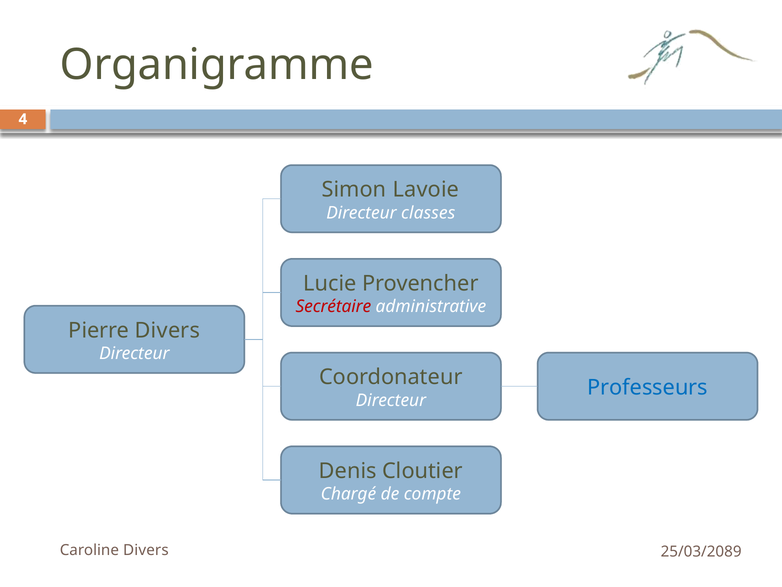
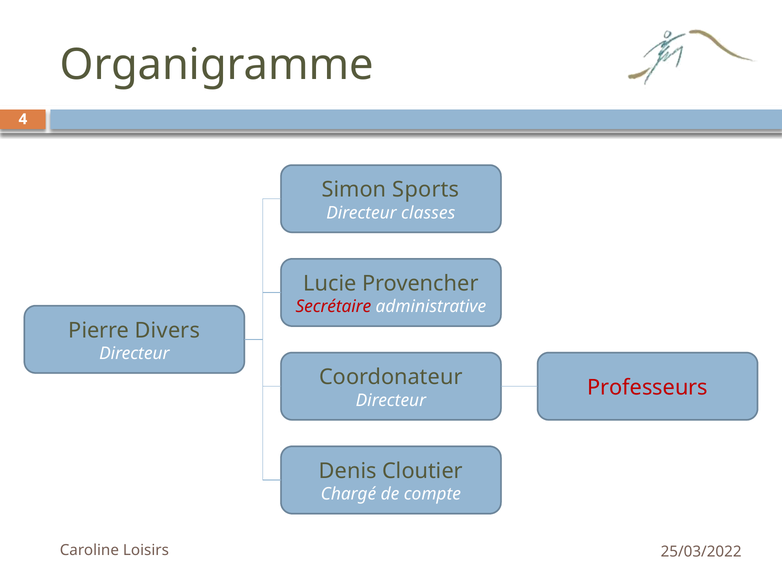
Lavoie: Lavoie -> Sports (426, 190)
Professeurs colour: blue -> red (648, 387)
Caroline Divers: Divers -> Loisirs (146, 550)
25/03/2089: 25/03/2089 -> 25/03/2022 (701, 551)
